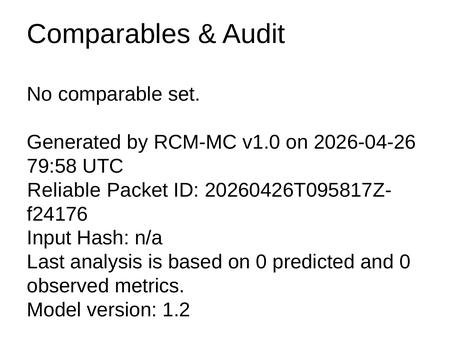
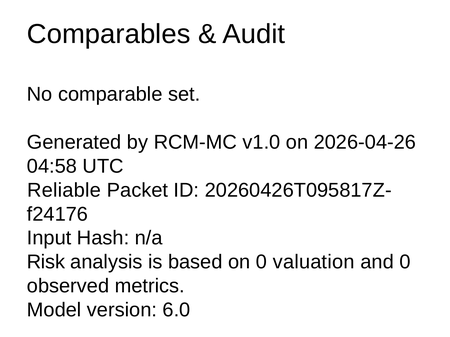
79:58: 79:58 -> 04:58 (52, 166)
Last: Last -> Risk (46, 262)
predicted: predicted -> valuation (314, 262)
1.2: 1.2 -> 6.0 (177, 310)
